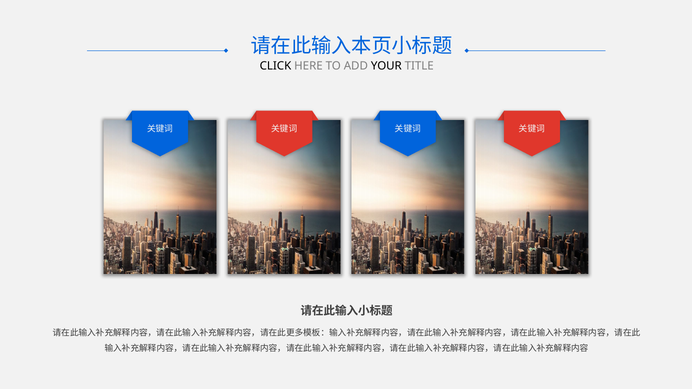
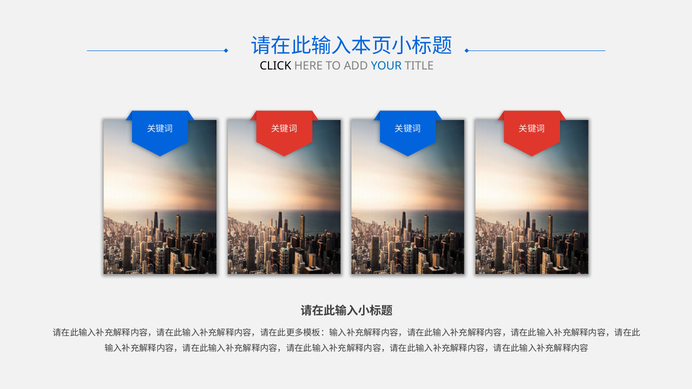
YOUR colour: black -> blue (386, 66)
